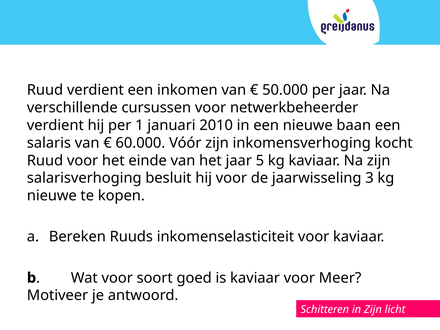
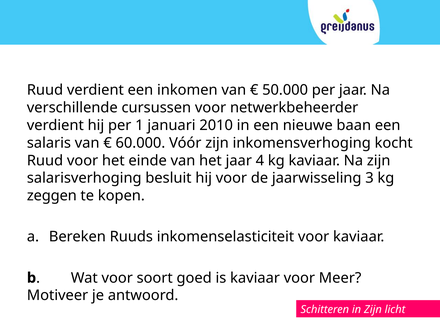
5: 5 -> 4 (260, 161)
nieuwe: nieuwe -> zeggen (52, 196)
